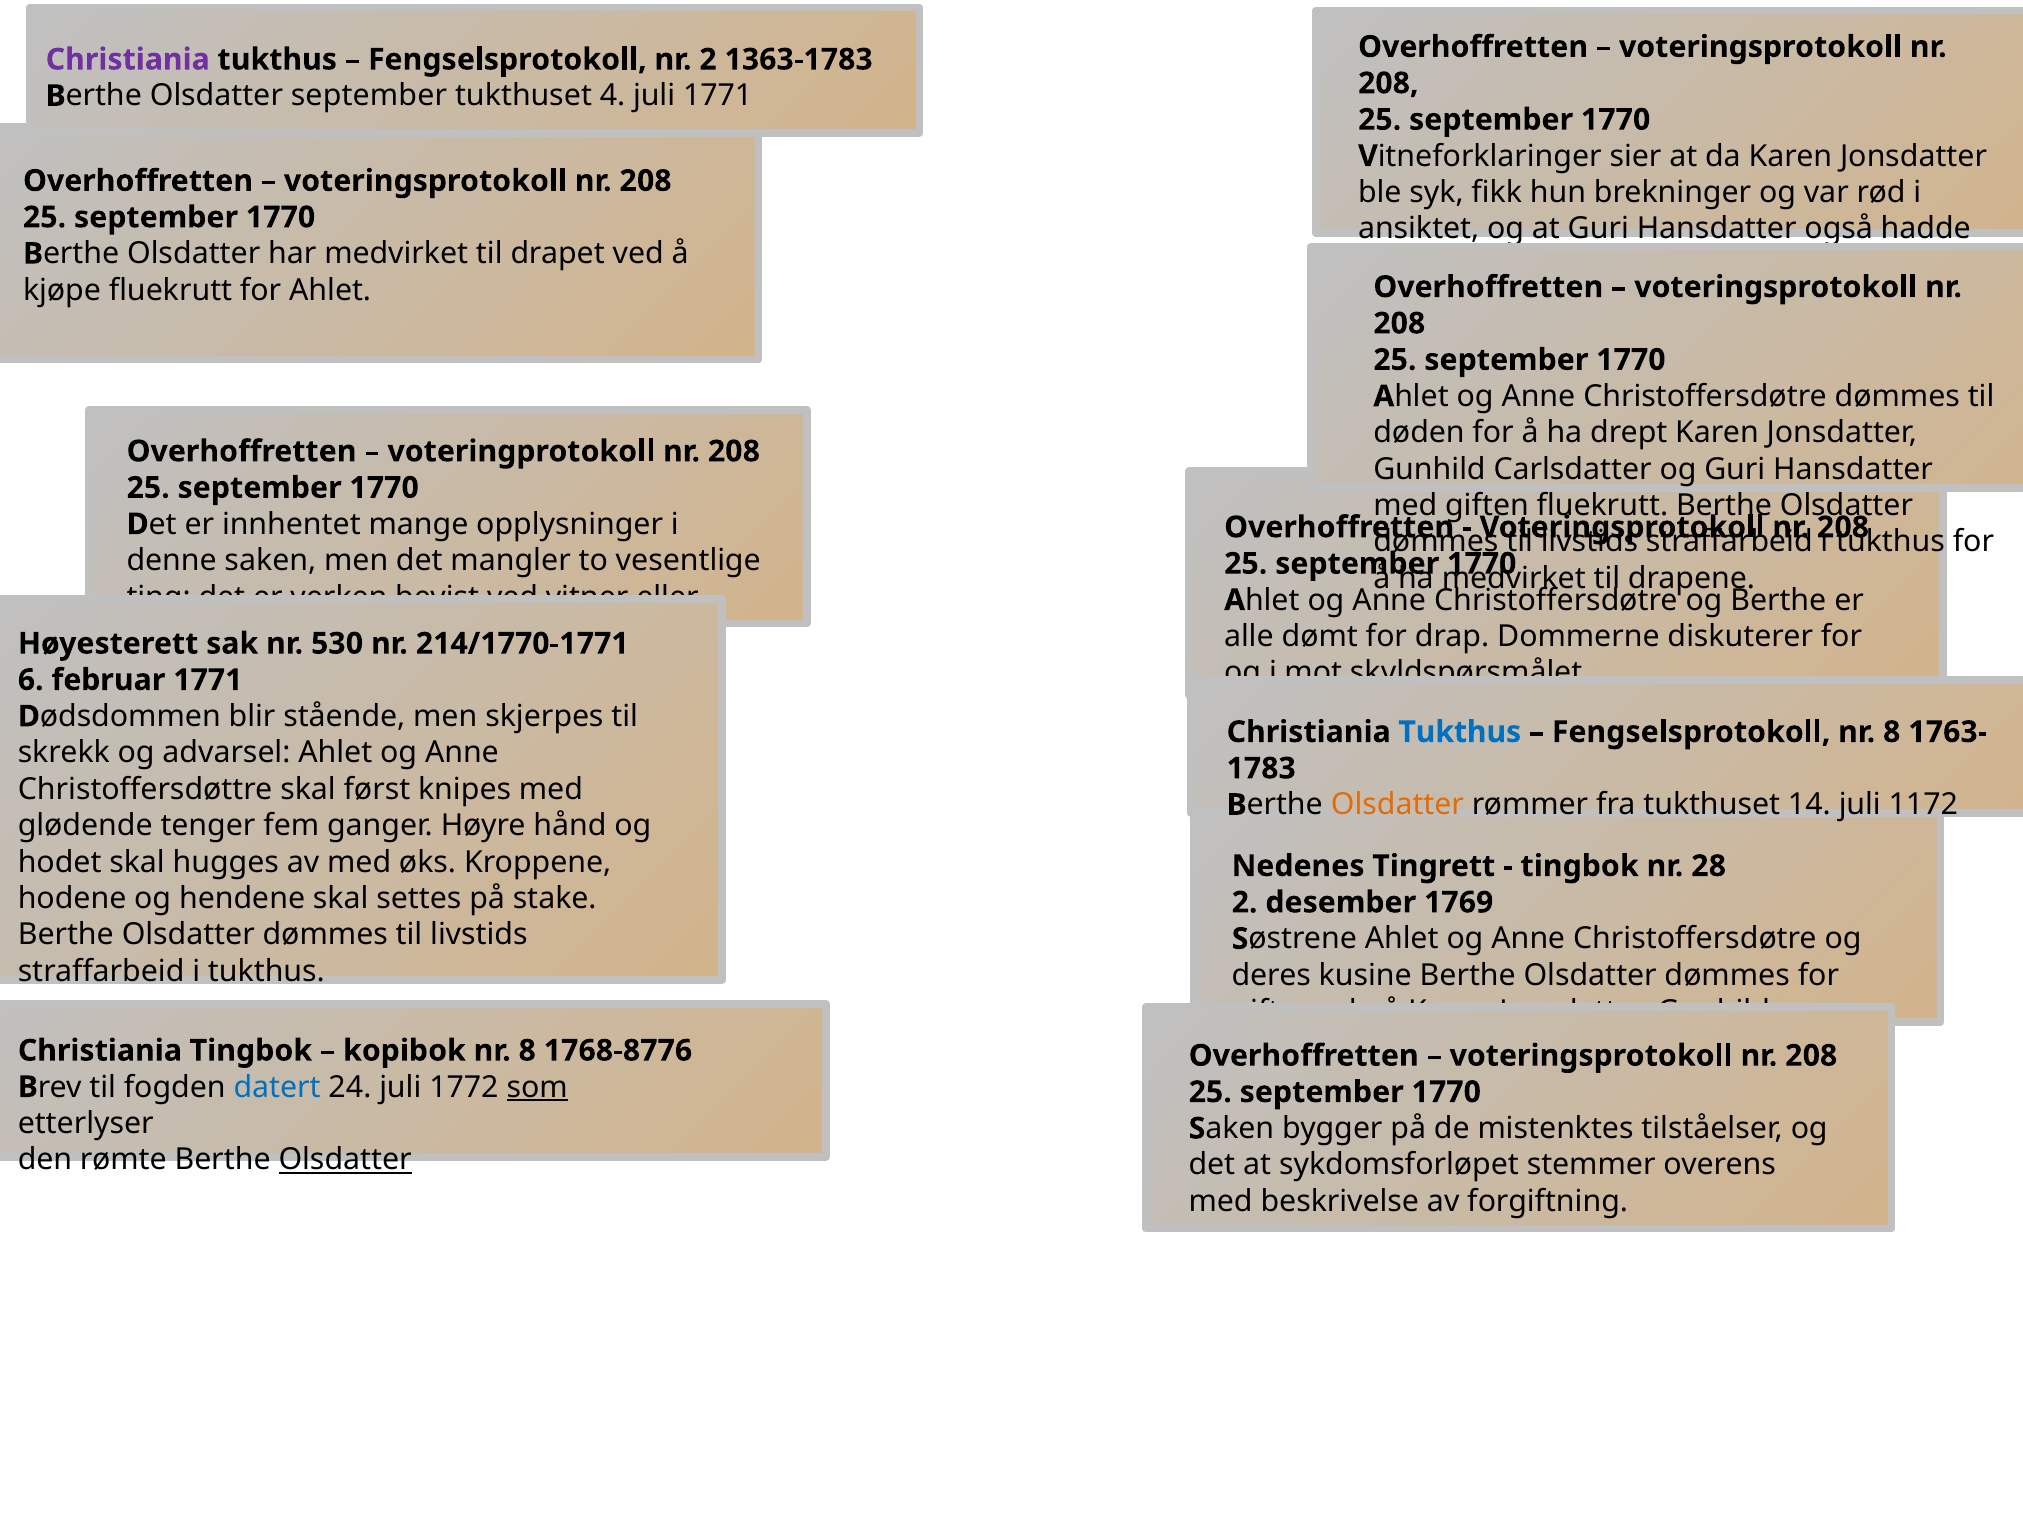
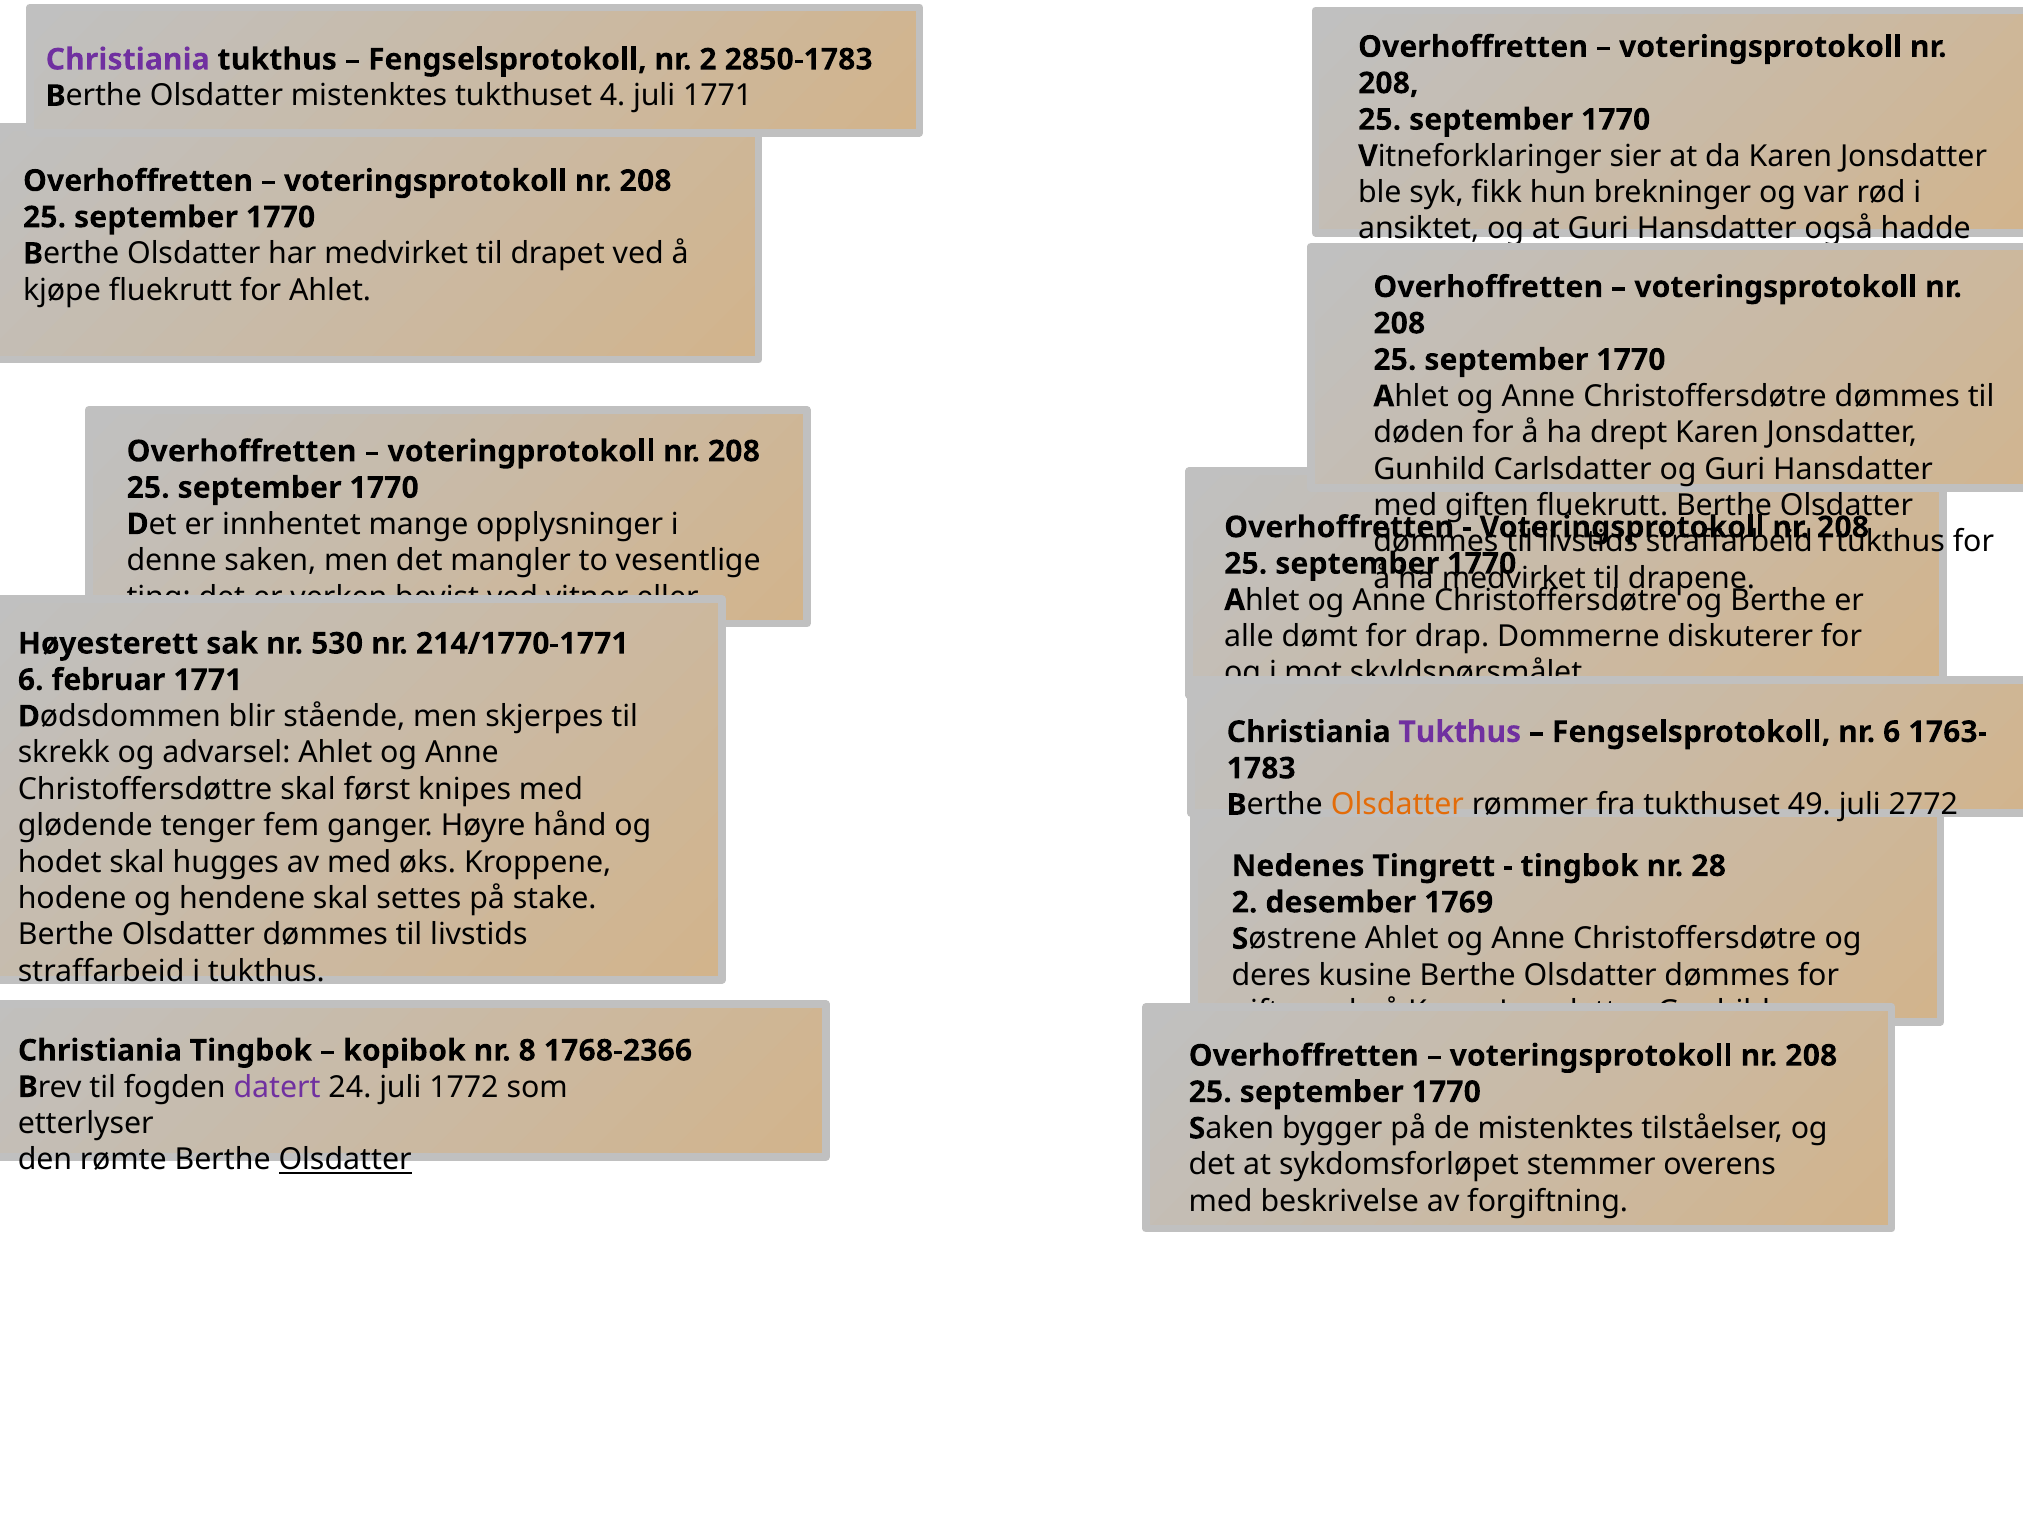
1363-1783: 1363-1783 -> 2850-1783 (799, 60)
Olsdatter september: september -> mistenktes (369, 96)
Tukthus colour: blue -> purple (1460, 732)
Fengselsprotokoll nr 8: 8 -> 6 (1892, 732)
14: 14 -> 49 (1809, 805)
1172: 1172 -> 2772 (1923, 805)
1768-8776: 1768-8776 -> 1768-2366 (618, 1051)
datert colour: blue -> purple (277, 1087)
som underline: present -> none (537, 1087)
